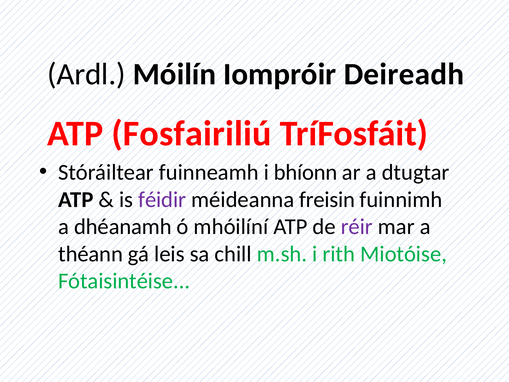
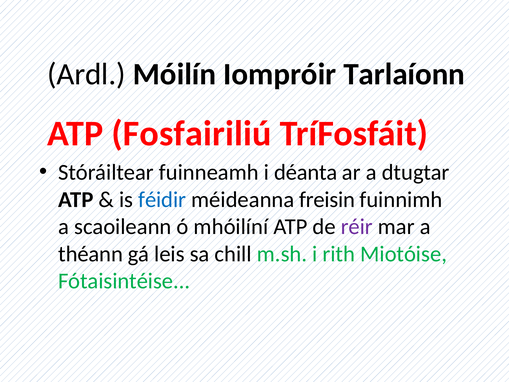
Deireadh: Deireadh -> Tarlaíonn (404, 74)
bhíonn: bhíonn -> déanta (306, 172)
féidir colour: purple -> blue (162, 199)
dhéanamh: dhéanamh -> scaoileann (123, 227)
